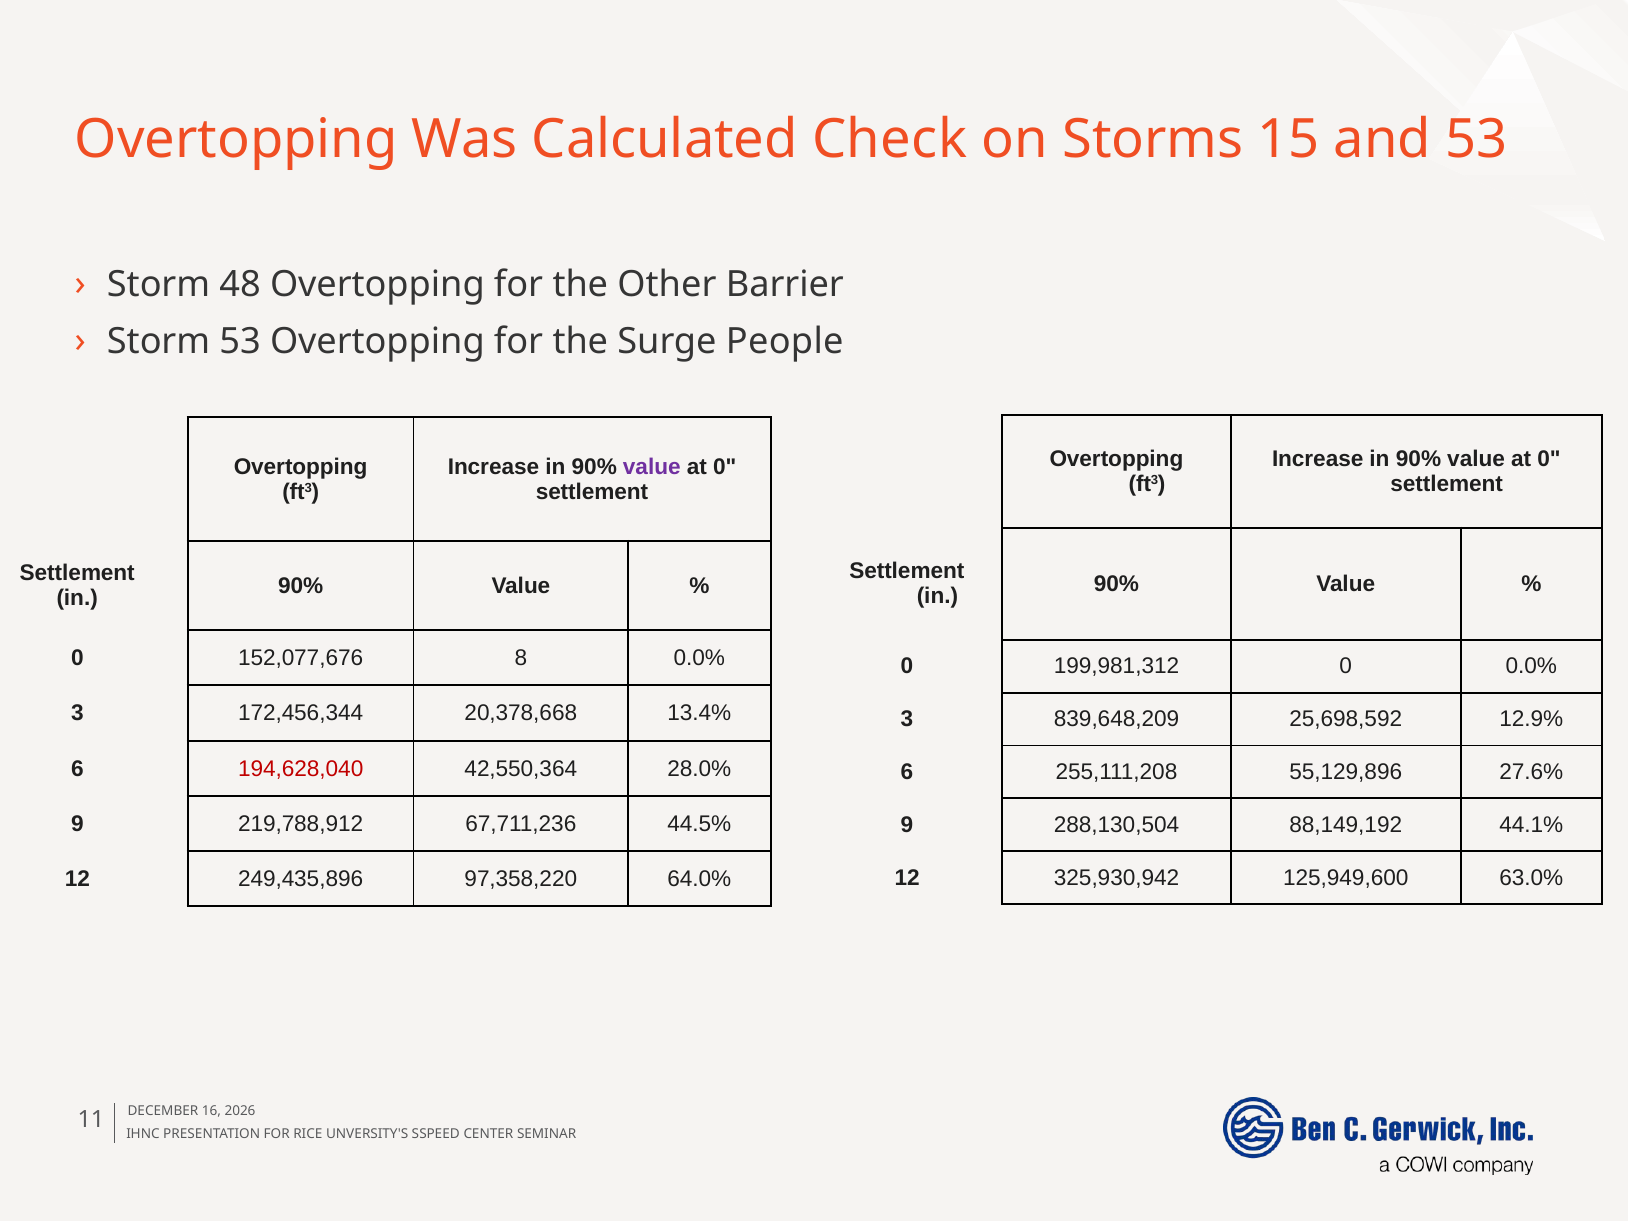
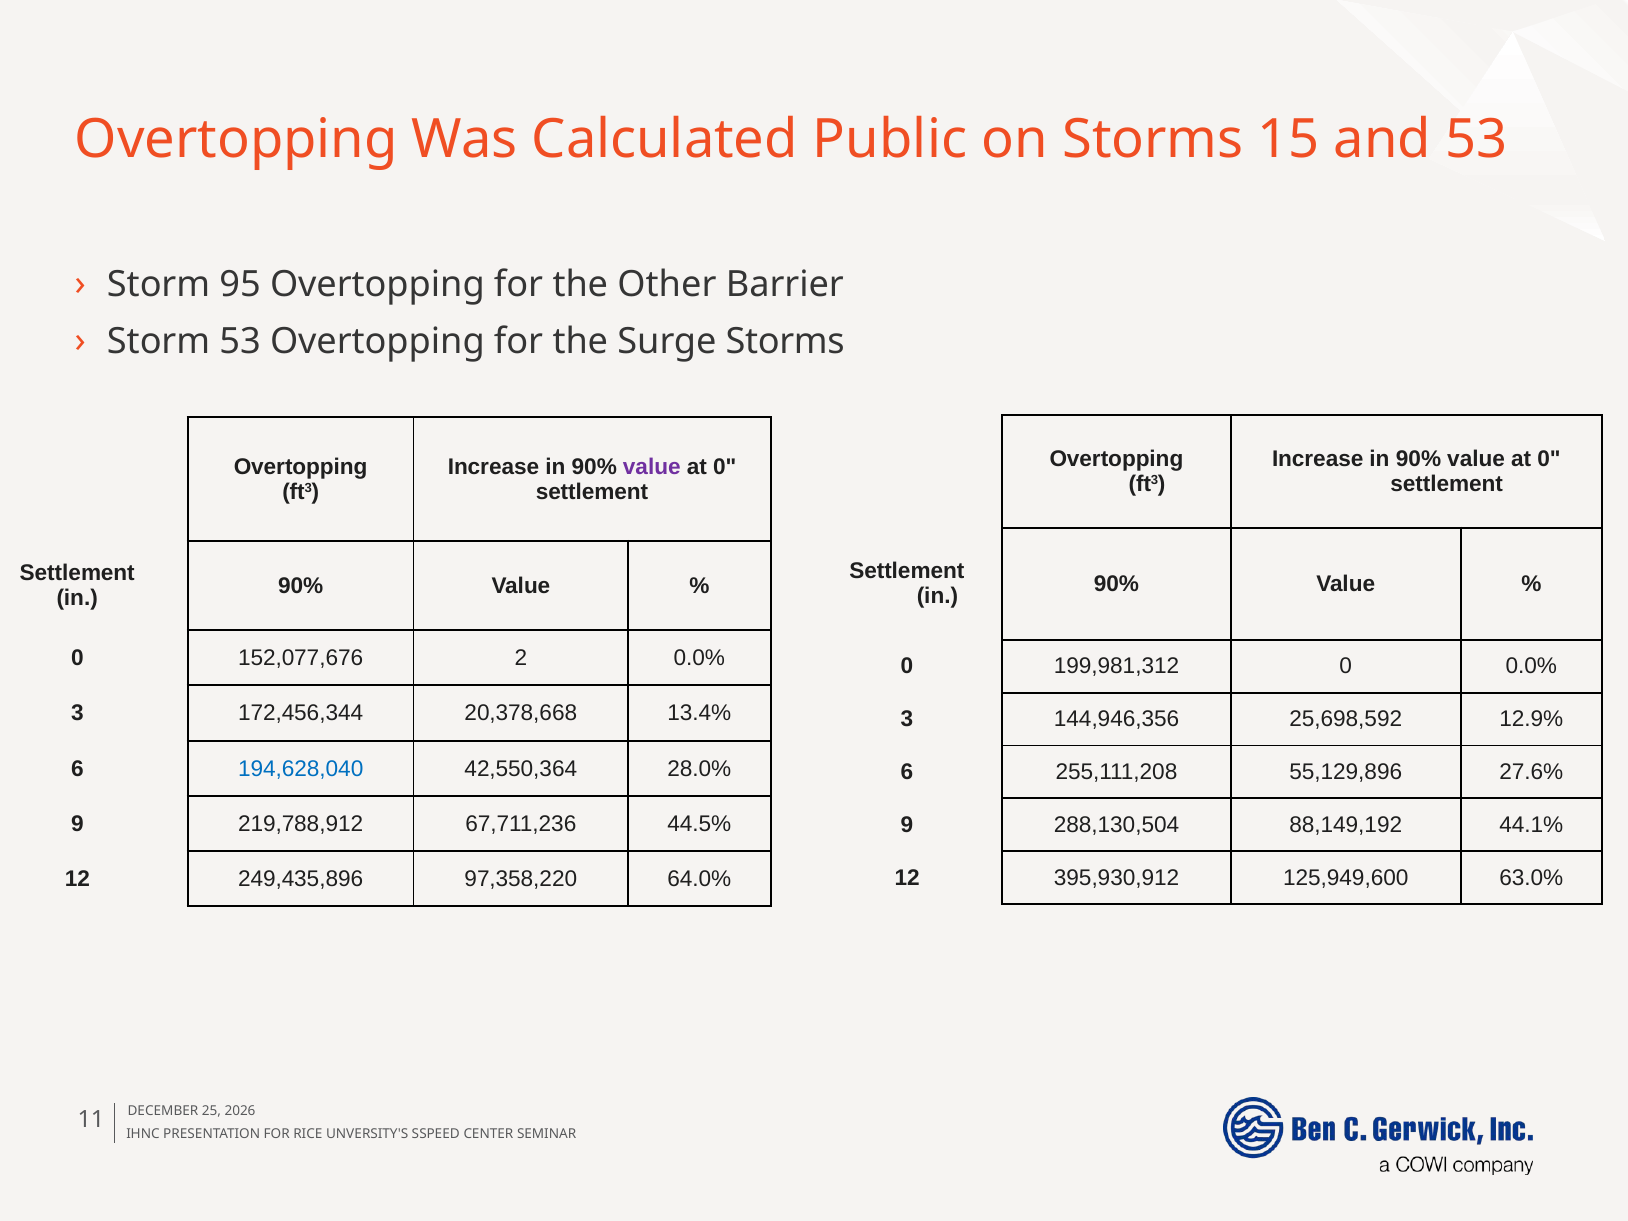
Check: Check -> Public (890, 139)
48: 48 -> 95 (240, 284)
Surge People: People -> Storms (785, 341)
8: 8 -> 2 (521, 658)
839,648,209: 839,648,209 -> 144,946,356 (1117, 719)
194,628,040 colour: red -> blue (301, 769)
325,930,942: 325,930,942 -> 395,930,912 (1117, 878)
16: 16 -> 25 (211, 1111)
